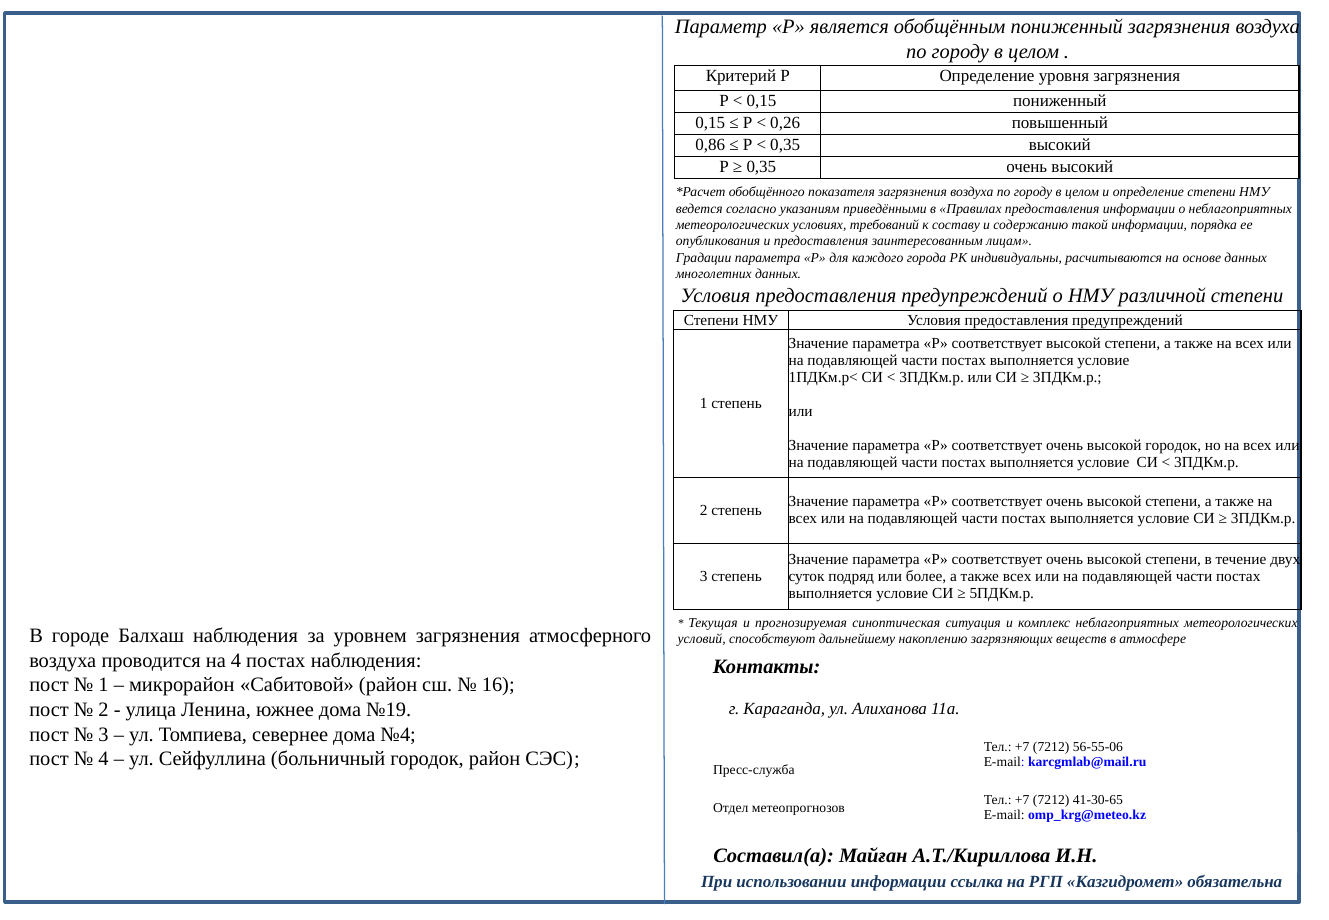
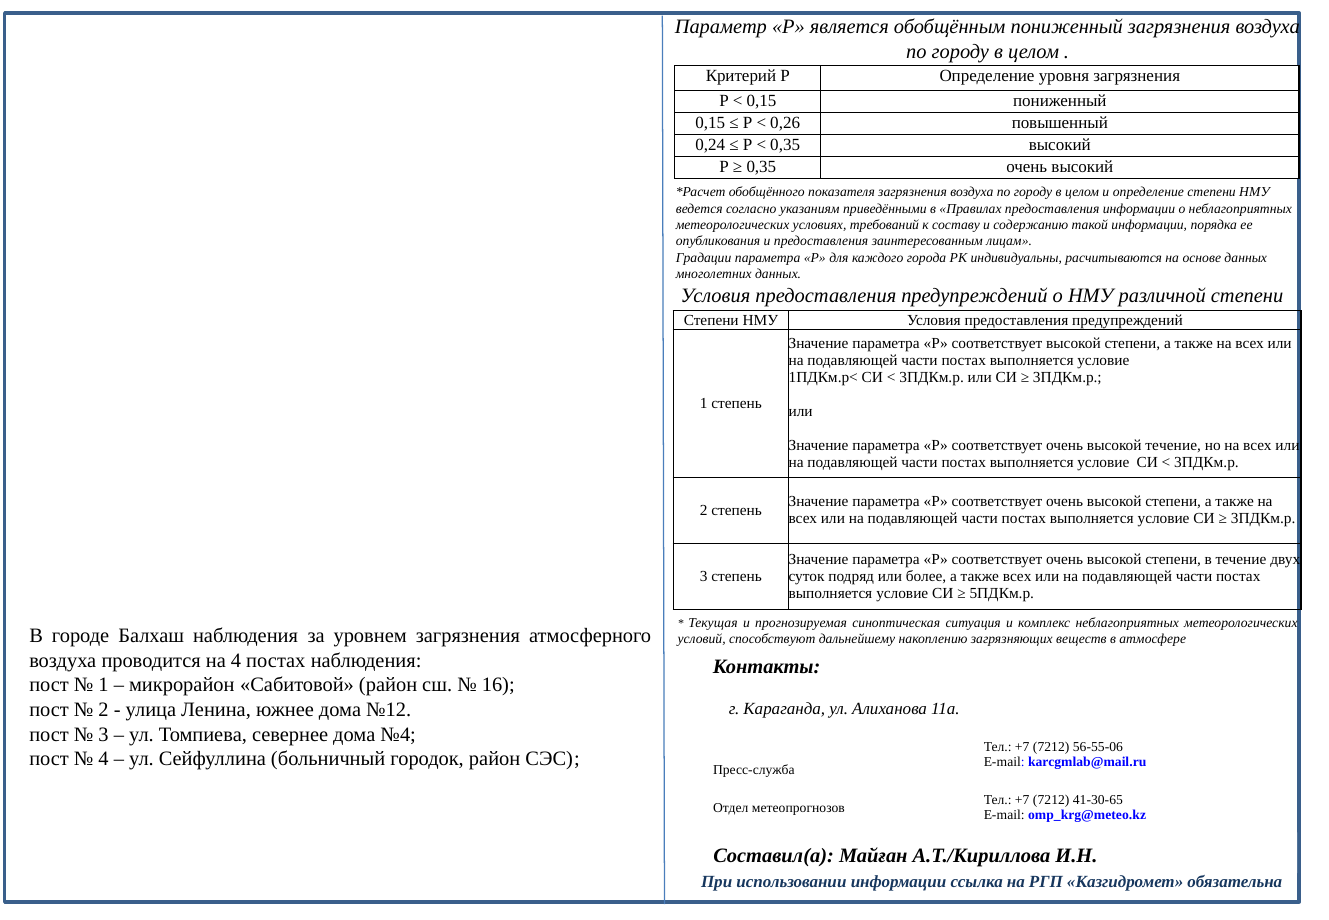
0,86: 0,86 -> 0,24 (710, 145)
высокой городок: городок -> течение (1173, 446)
№19: №19 -> №12 (389, 710)
